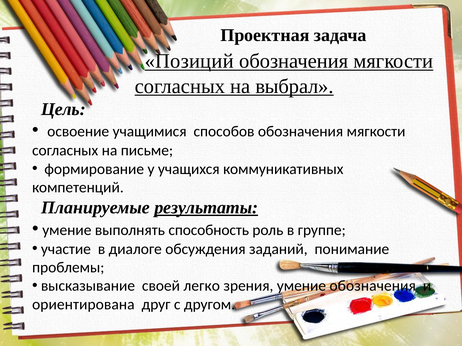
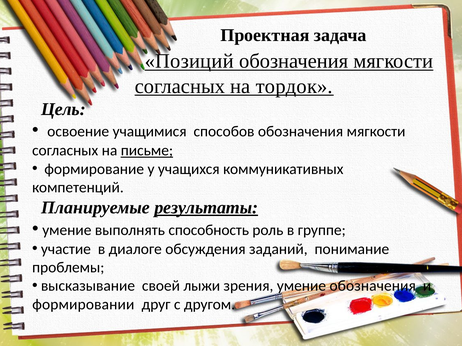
выбрал: выбрал -> тордок (294, 86)
письме underline: none -> present (147, 151)
легко: легко -> лыжи (202, 286)
ориентирована: ориентирована -> формировании (83, 305)
